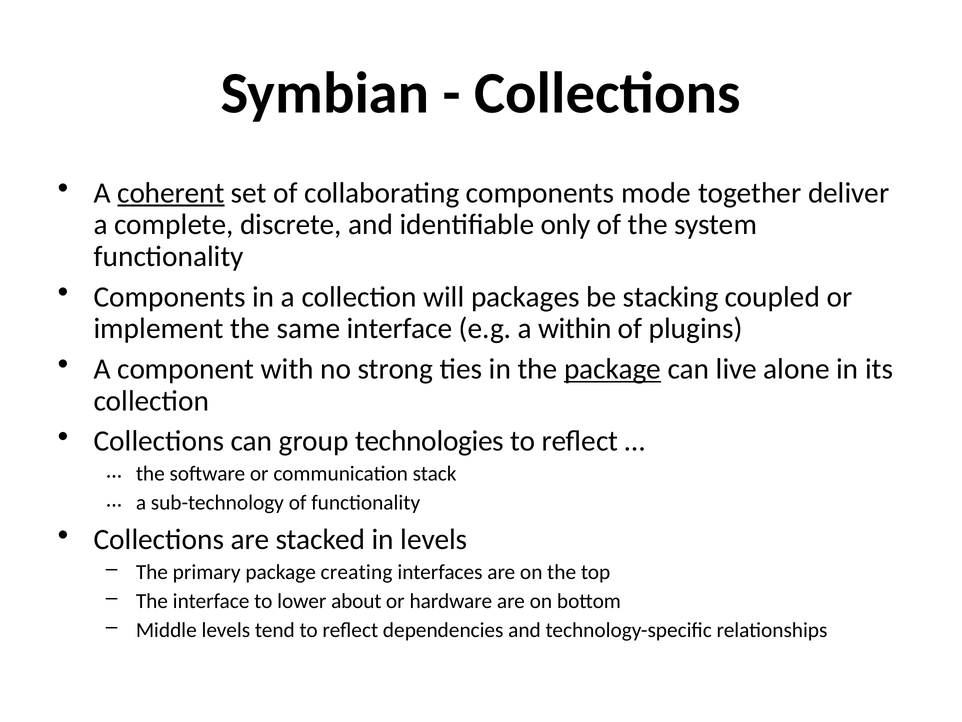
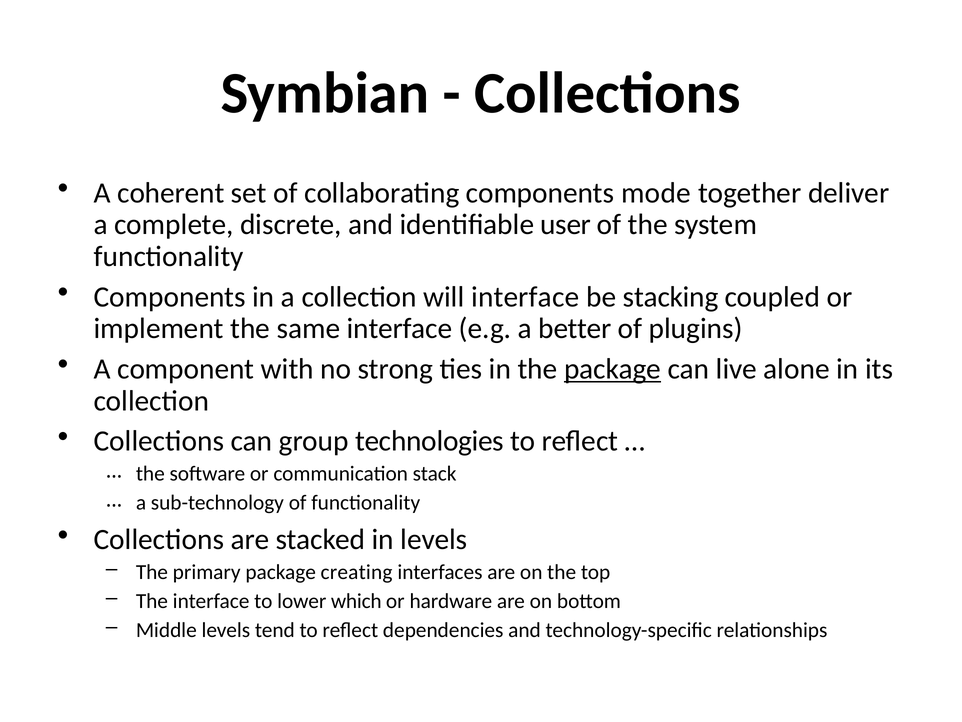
coherent underline: present -> none (171, 193)
only: only -> user (566, 225)
will packages: packages -> interface (525, 297)
within: within -> better (575, 328)
about: about -> which (356, 601)
